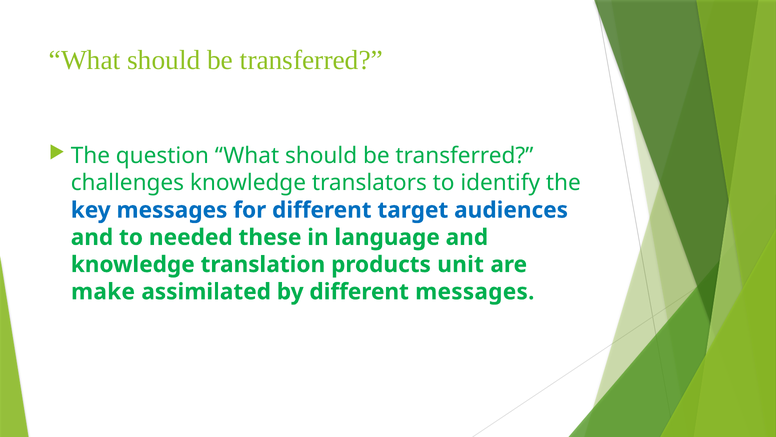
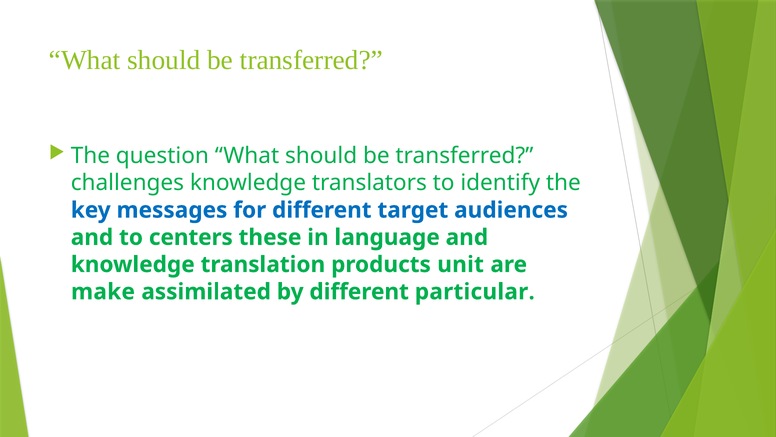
needed: needed -> centers (191, 237)
different messages: messages -> particular (475, 291)
